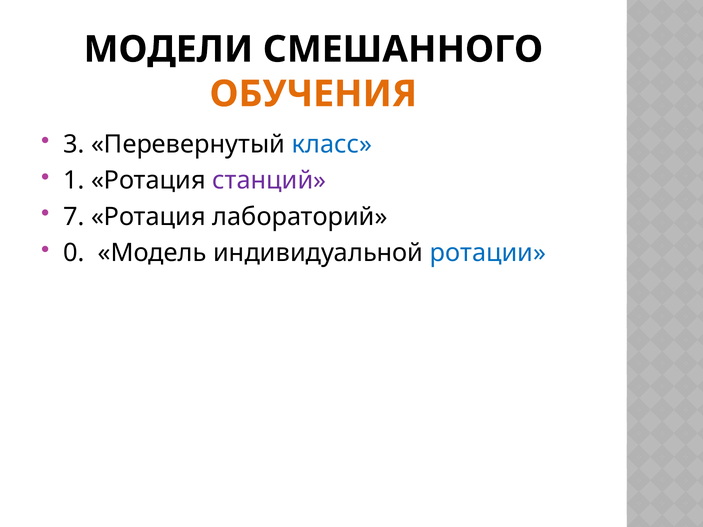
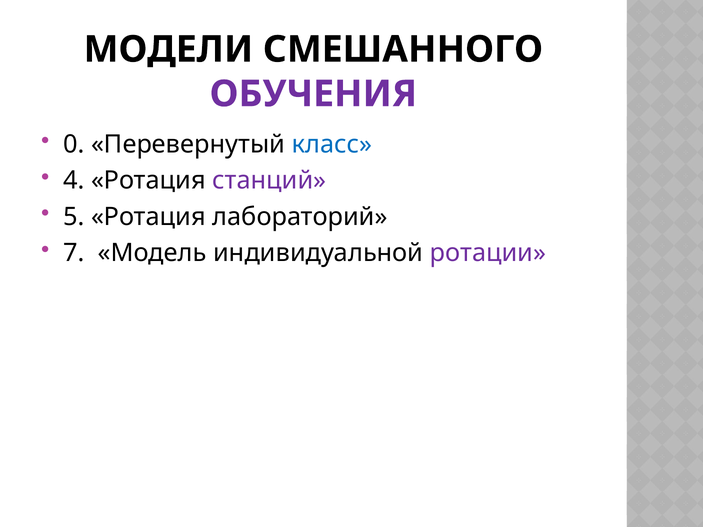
ОБУЧЕНИЯ colour: orange -> purple (313, 94)
3: 3 -> 0 (74, 144)
1: 1 -> 4 (74, 181)
7: 7 -> 5 (74, 217)
0: 0 -> 7 (74, 253)
ротации colour: blue -> purple (488, 253)
